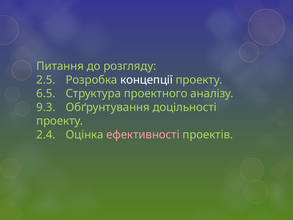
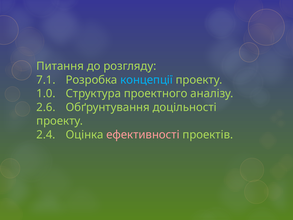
2.5: 2.5 -> 7.1 (46, 80)
концепції colour: white -> light blue (147, 80)
6.5: 6.5 -> 1.0 (46, 94)
9.3: 9.3 -> 2.6 (46, 107)
